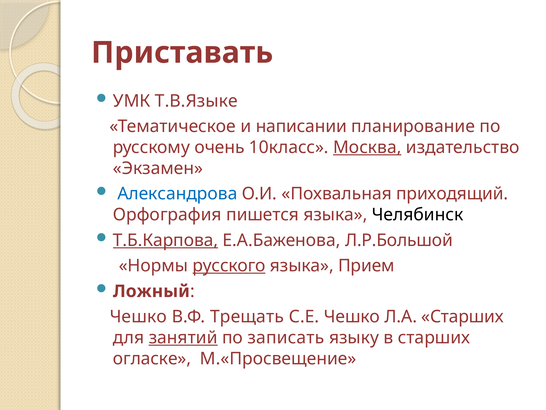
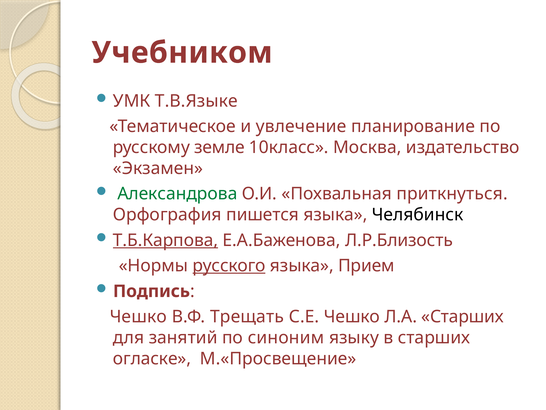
Приставать: Приставать -> Учебником (182, 53)
написании: написании -> увлечение (301, 126)
очень: очень -> земле (220, 147)
Москва underline: present -> none (367, 147)
Александрова colour: blue -> green (177, 194)
приходящий: приходящий -> приткнуться (452, 194)
Л.Р.Большой: Л.Р.Большой -> Л.Р.Близость (399, 240)
Ложный: Ложный -> Подпись (151, 291)
занятий underline: present -> none (183, 337)
записать: записать -> синоним (286, 337)
